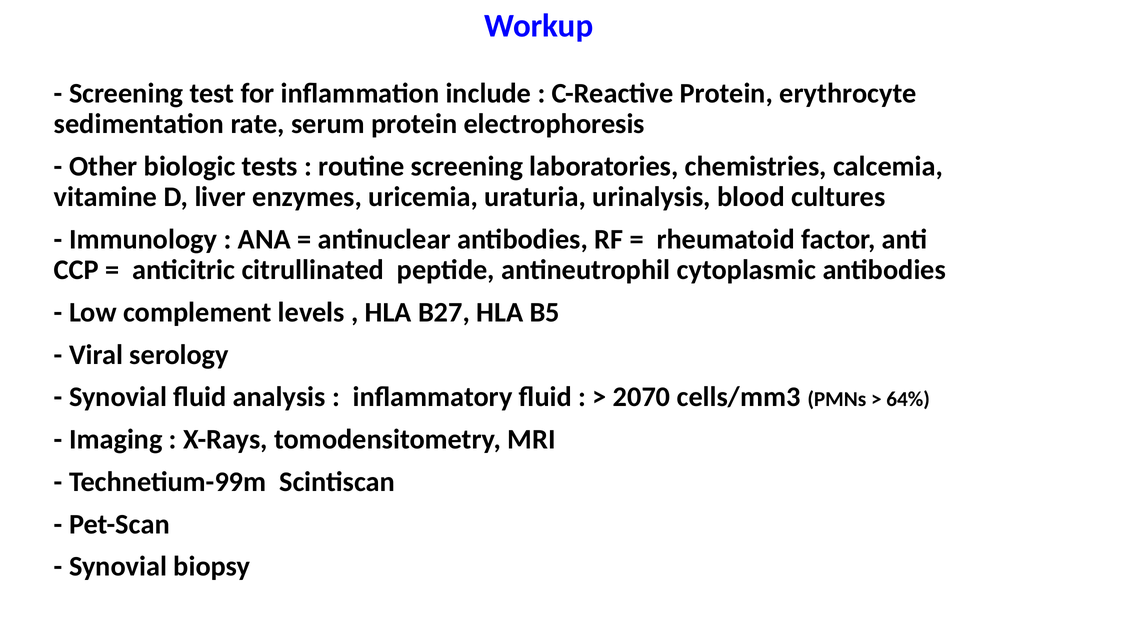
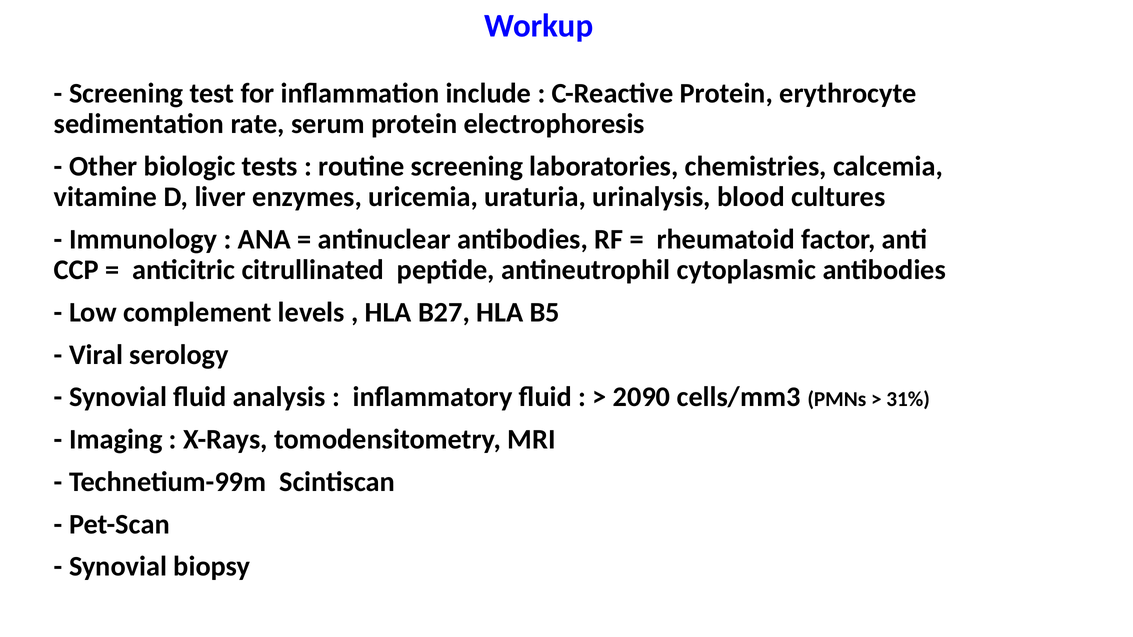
2070: 2070 -> 2090 (642, 397)
64%: 64% -> 31% (908, 400)
